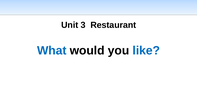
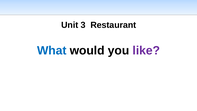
like colour: blue -> purple (146, 50)
